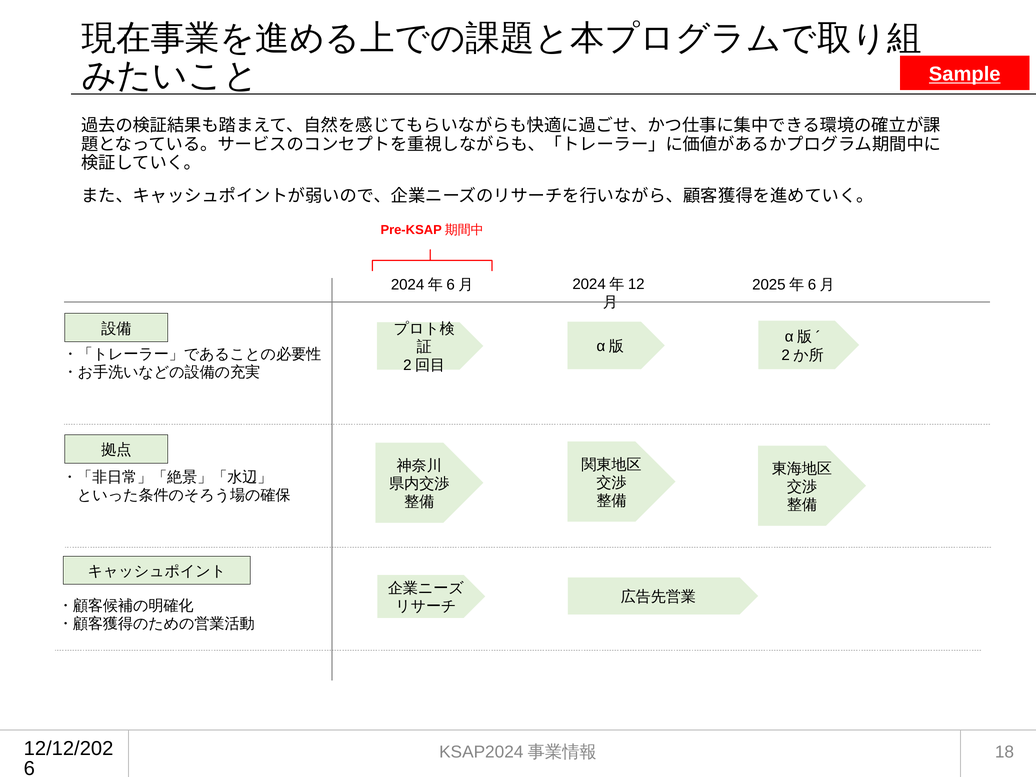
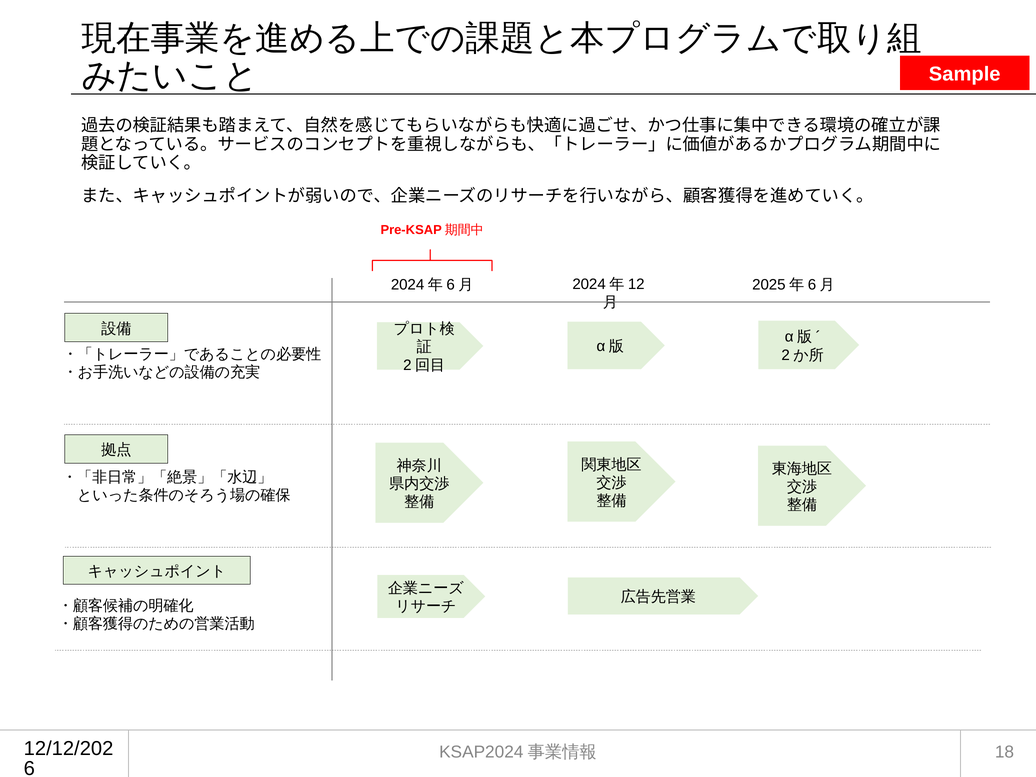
Sample underline: present -> none (965, 74)
